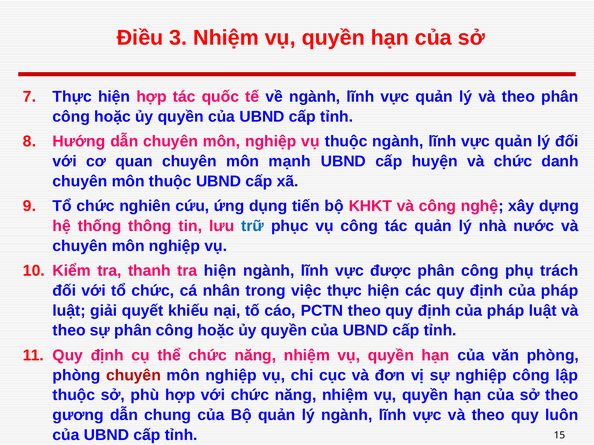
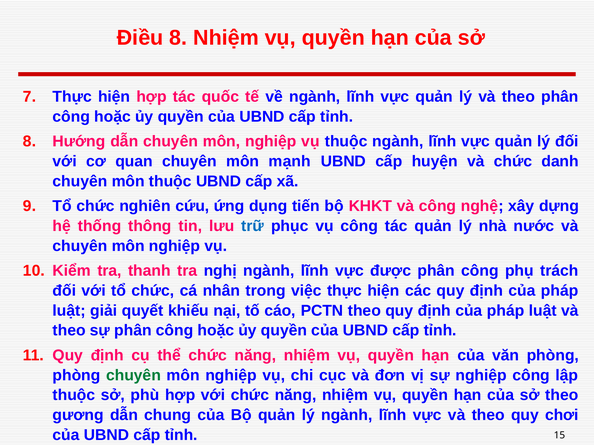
Điều 3: 3 -> 8 (178, 38)
tra hiện: hiện -> nghị (220, 271)
chuyên colour: red -> green (134, 376)
luôn: luôn -> chơi (562, 415)
